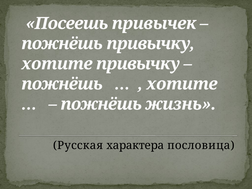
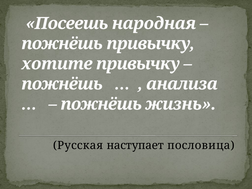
привычек: привычек -> народная (154, 23)
хотите: хотите -> анализа (182, 84)
характера: характера -> наступает (135, 145)
